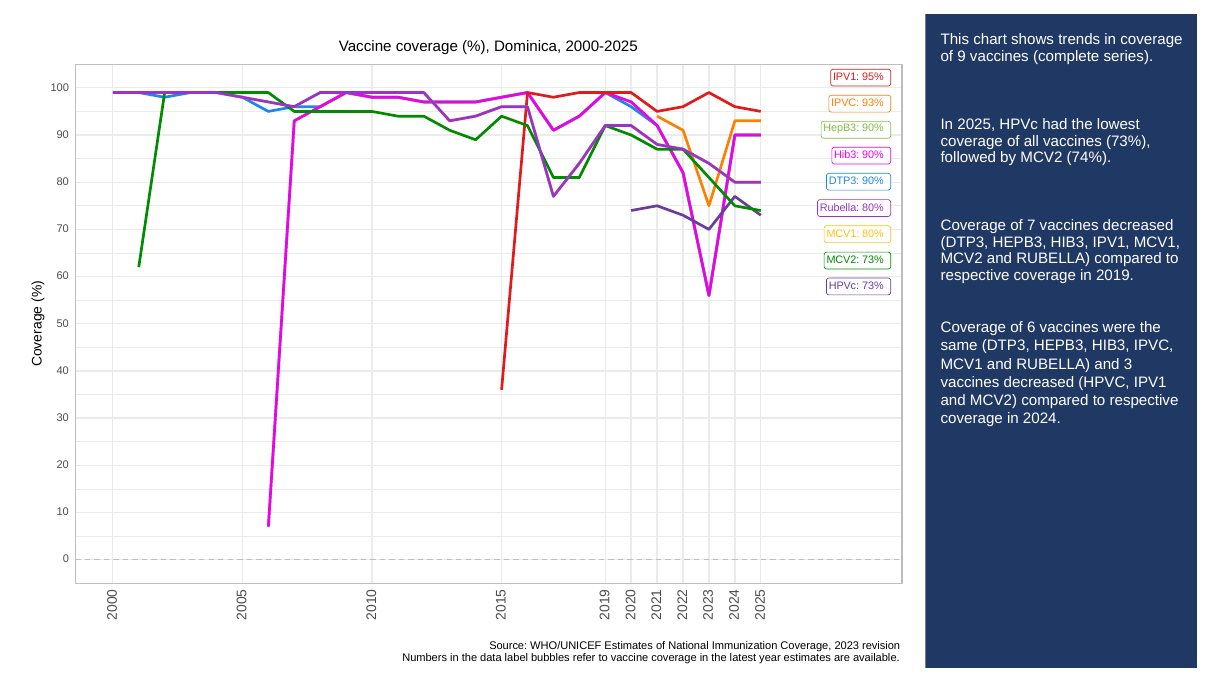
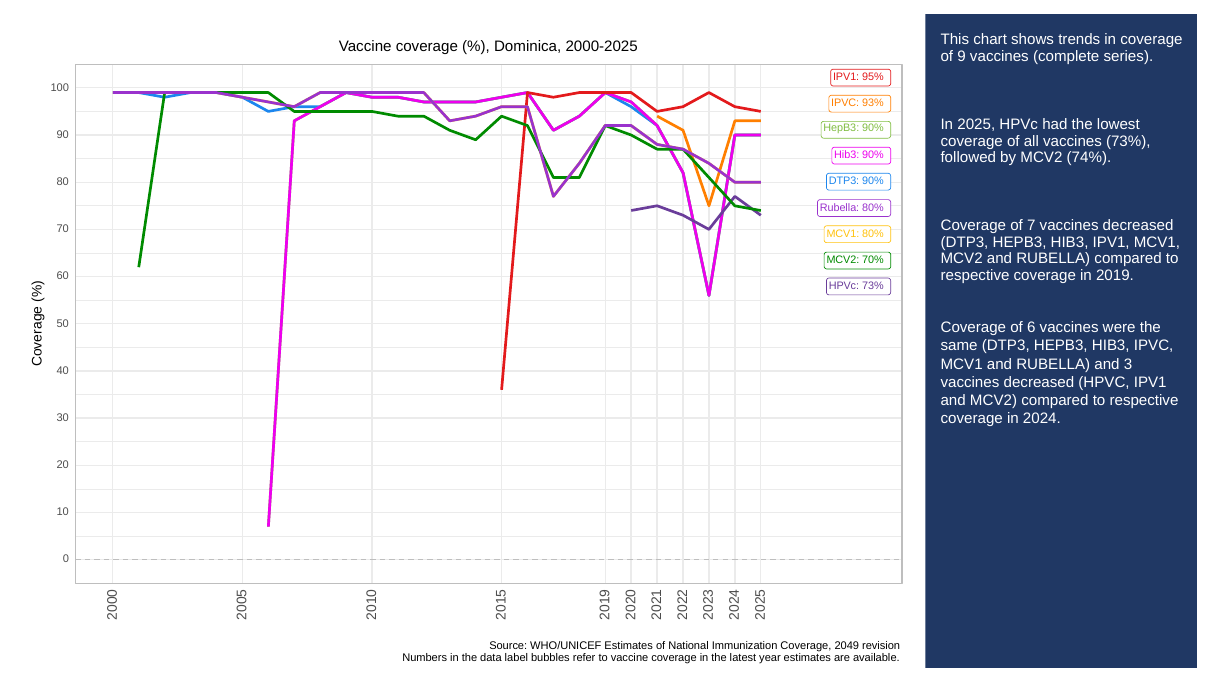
MCV2 73%: 73% -> 70% (873, 260)
2023: 2023 -> 2049 (847, 646)
